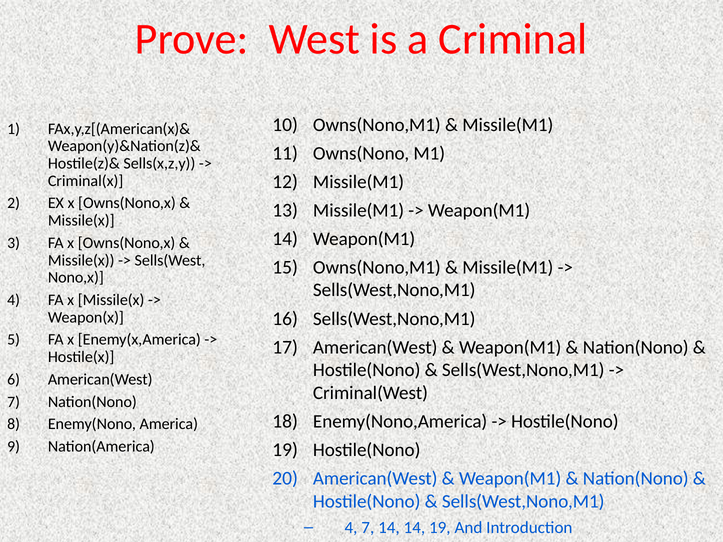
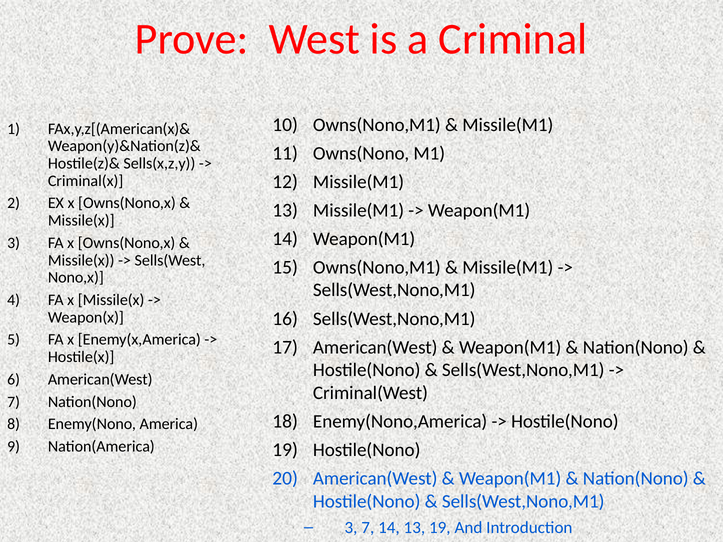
4: 4 -> 3 (351, 528)
14 14: 14 -> 13 (414, 528)
